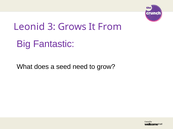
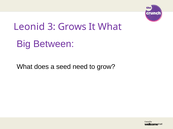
It From: From -> What (110, 27)
Fantastic: Fantastic -> Between (54, 44)
